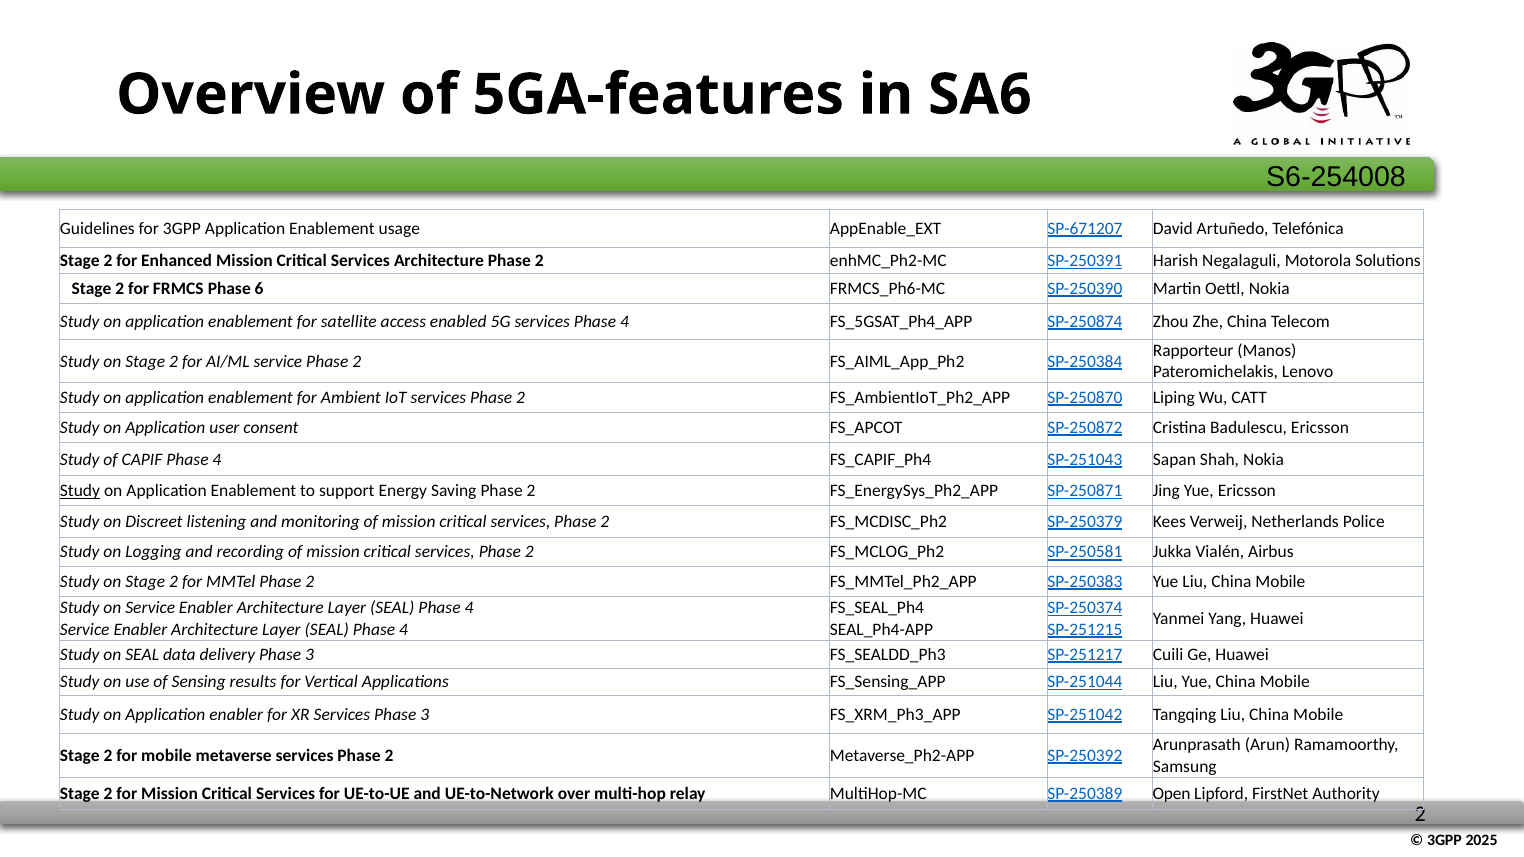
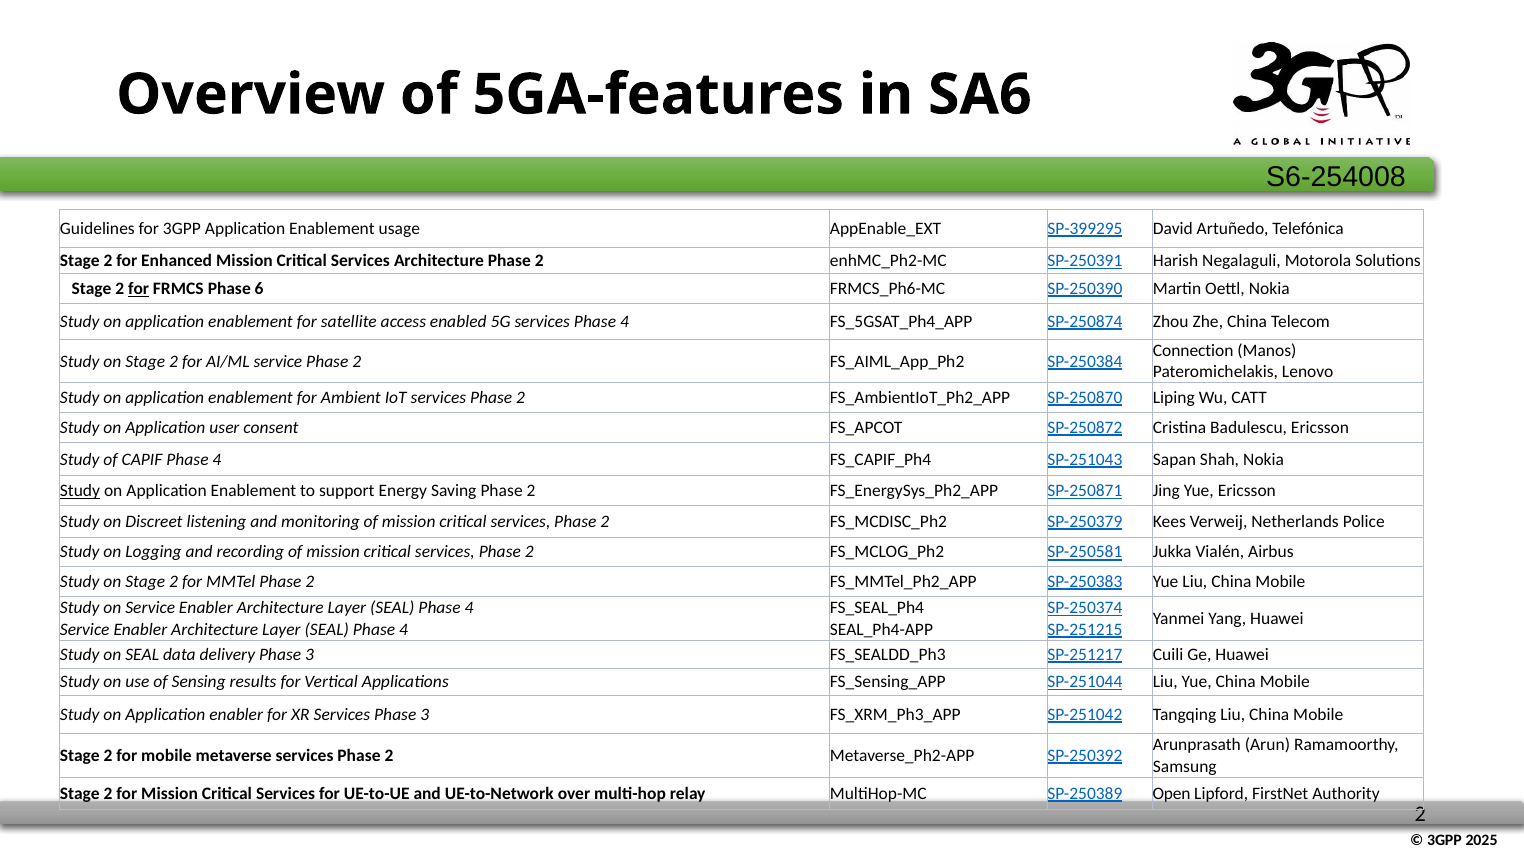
SP-671207: SP-671207 -> SP-399295 (1085, 229)
for underline: none -> present (139, 289)
Rapporteur: Rapporteur -> Connection (1193, 351)
